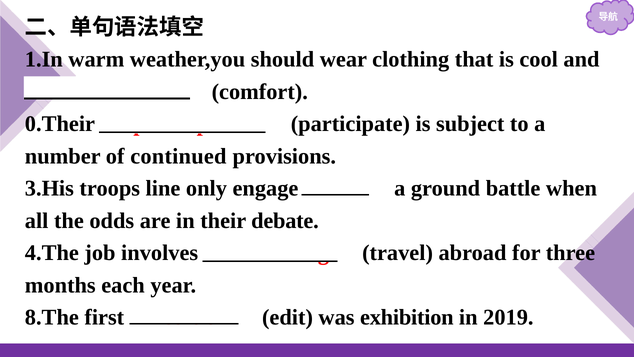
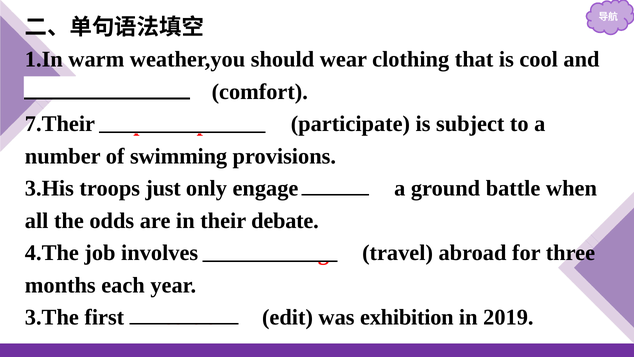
0.Their: 0.Their -> 7.Their (60, 124)
continued: continued -> swimming (179, 156)
line: line -> just (163, 188)
8.The: 8.The -> 3.The (52, 317)
